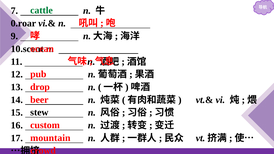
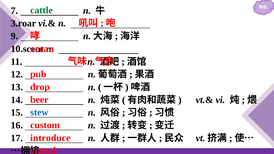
0.roar: 0.roar -> 3.roar (23, 23)
stew colour: black -> blue (39, 112)
mountain: mountain -> introduce (50, 138)
